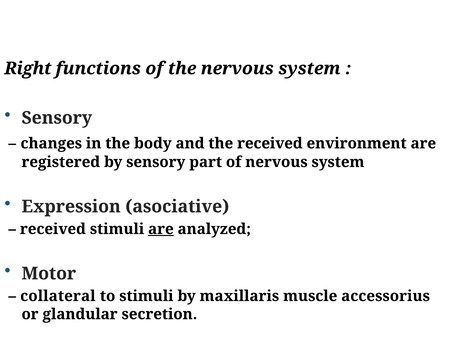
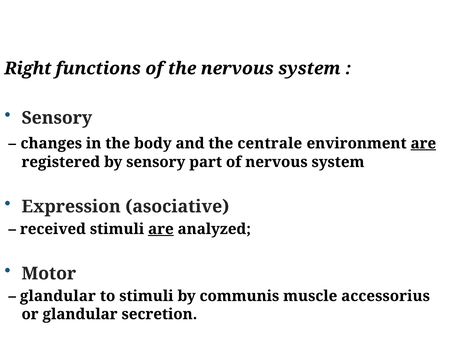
the received: received -> centrale (270, 143)
are underline: none -> present (423, 143)
collateral: collateral -> glandular (58, 296)
maxillaris: maxillaris -> communis (239, 296)
